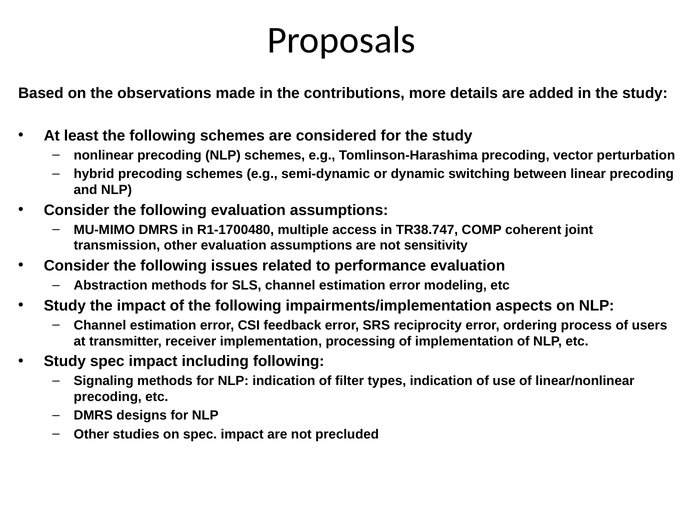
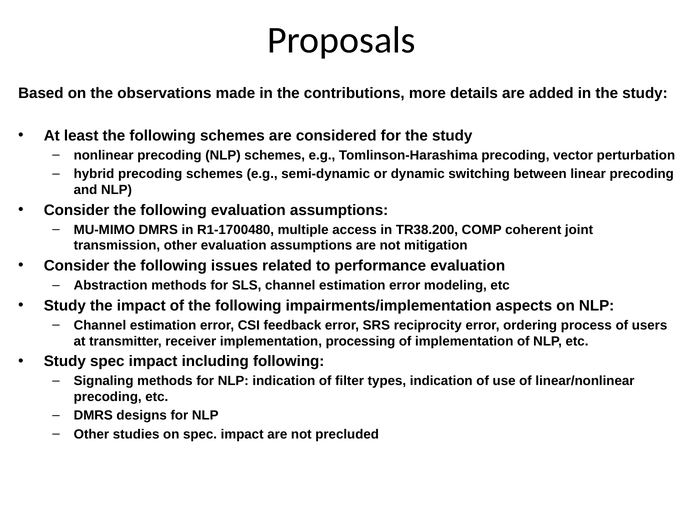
TR38.747: TR38.747 -> TR38.200 (427, 230)
sensitivity: sensitivity -> mitigation (436, 246)
